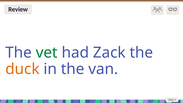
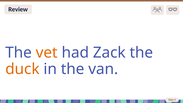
vet colour: green -> orange (47, 53)
